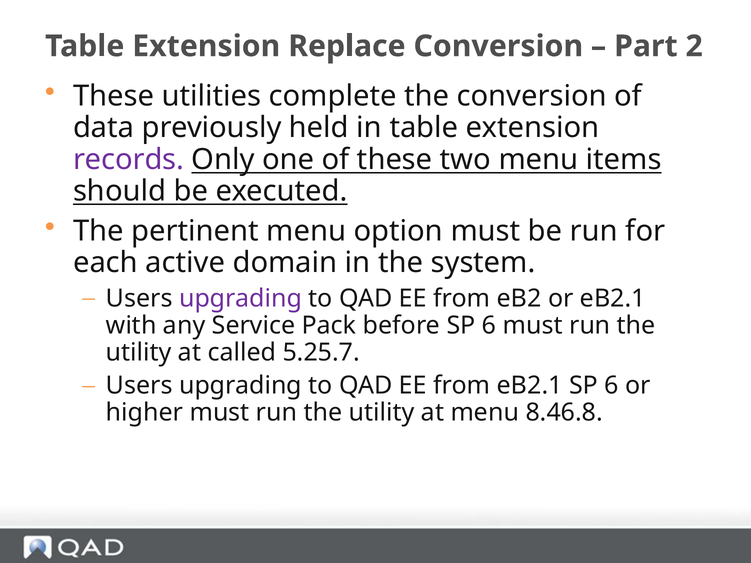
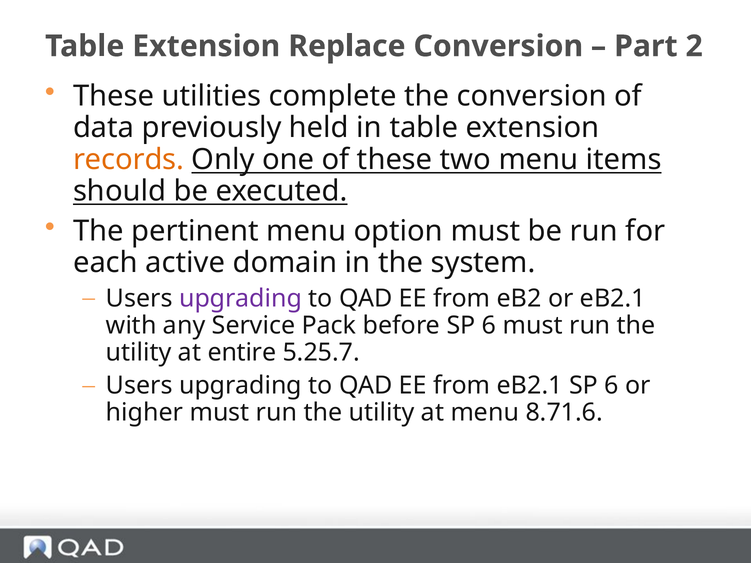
records colour: purple -> orange (129, 159)
called: called -> entire (242, 352)
8.46.8: 8.46.8 -> 8.71.6 (564, 413)
